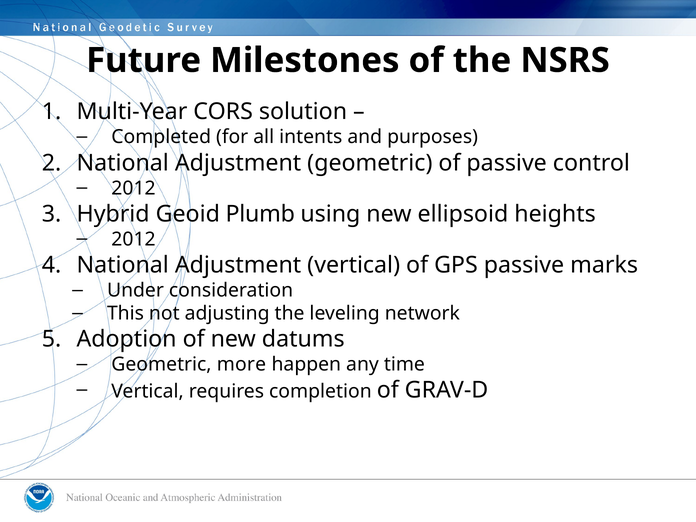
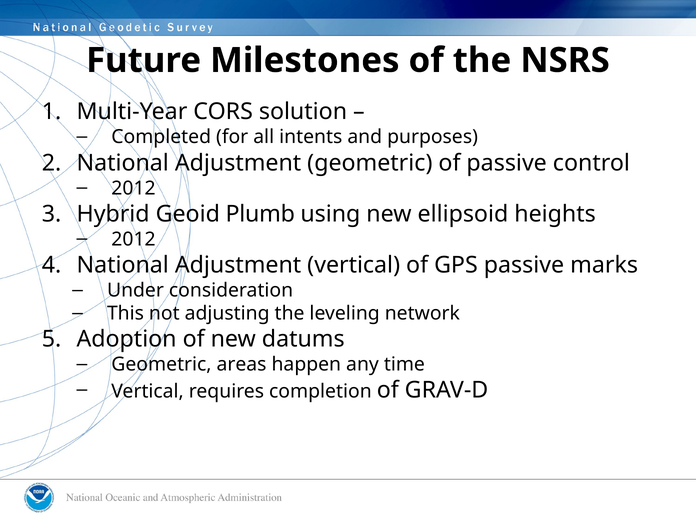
more: more -> areas (242, 364)
